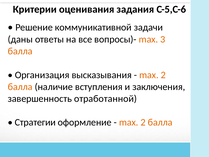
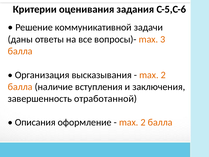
Стратегии: Стратегии -> Описания (35, 122)
